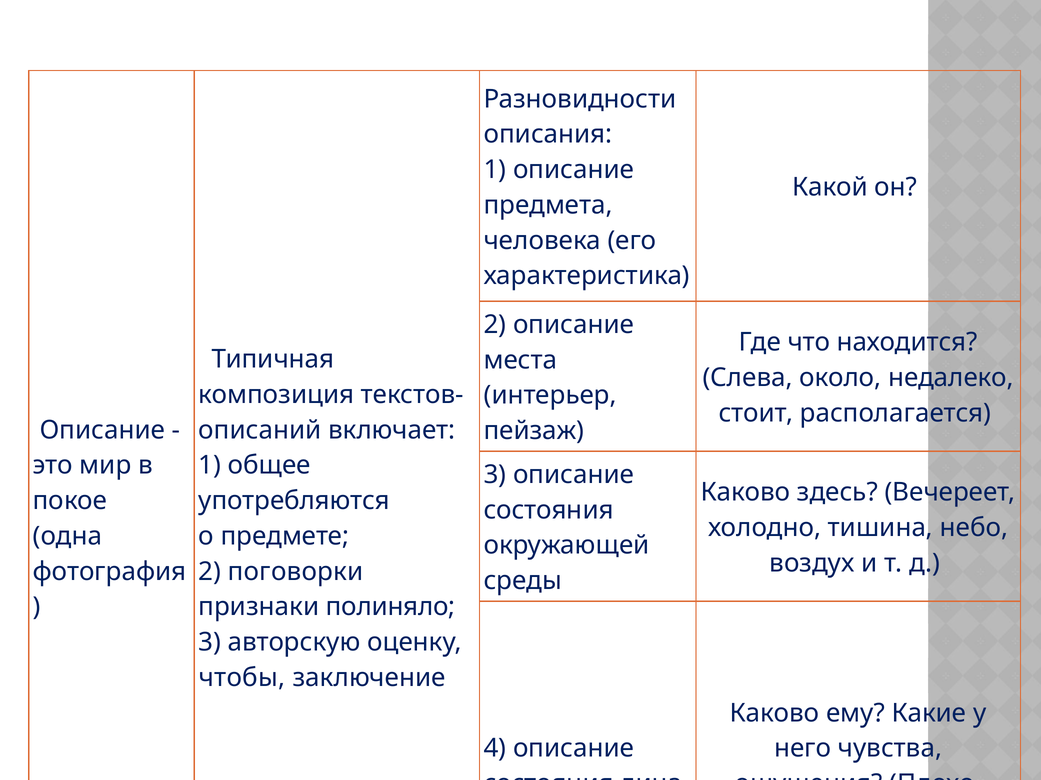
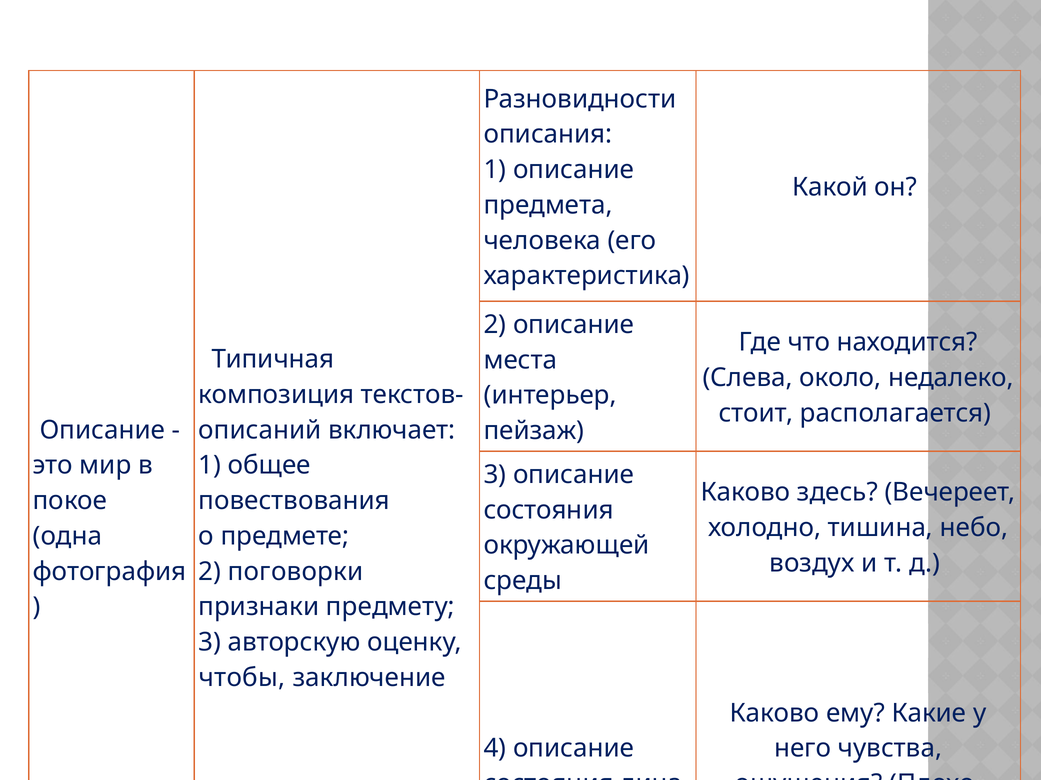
употребляются: употребляются -> повествования (294, 501)
полиняло: полиняло -> предмету (390, 607)
